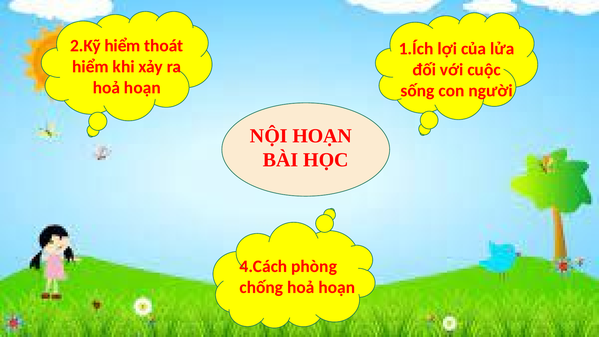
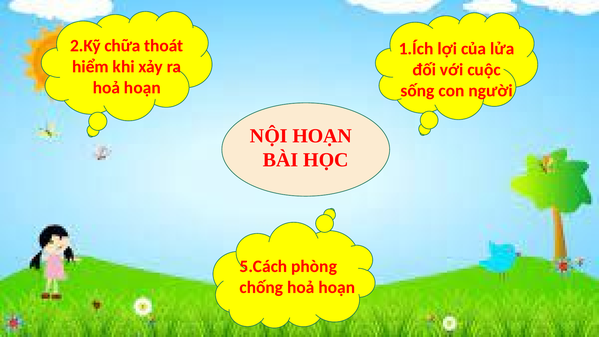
2.Kỹ hiểm: hiểm -> chữa (122, 46)
4.Cách: 4.Cách -> 5.Cách (263, 266)
